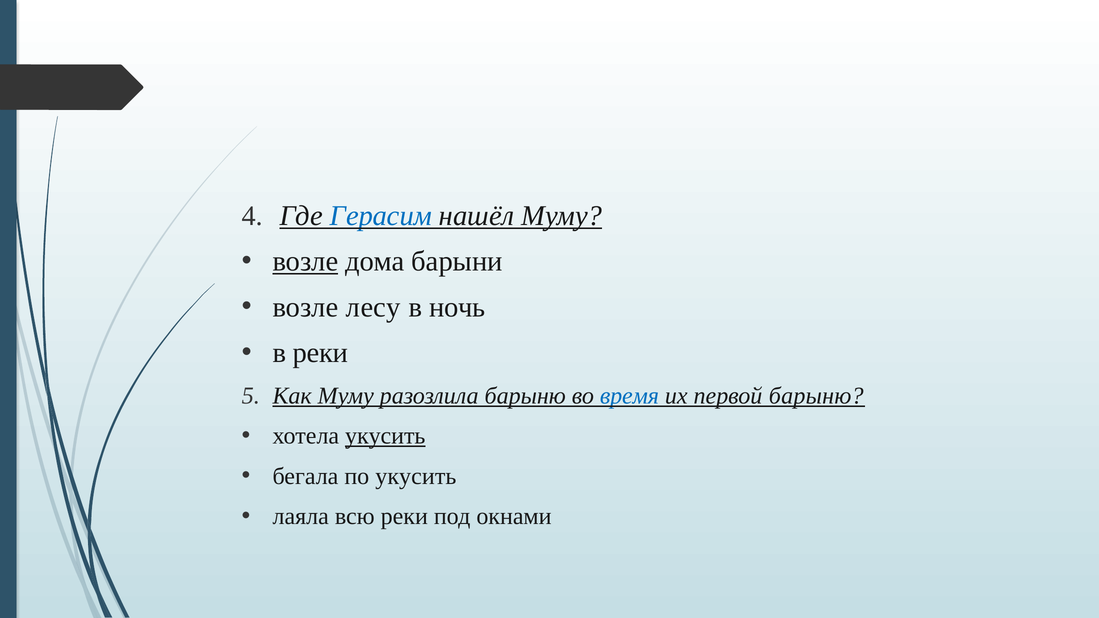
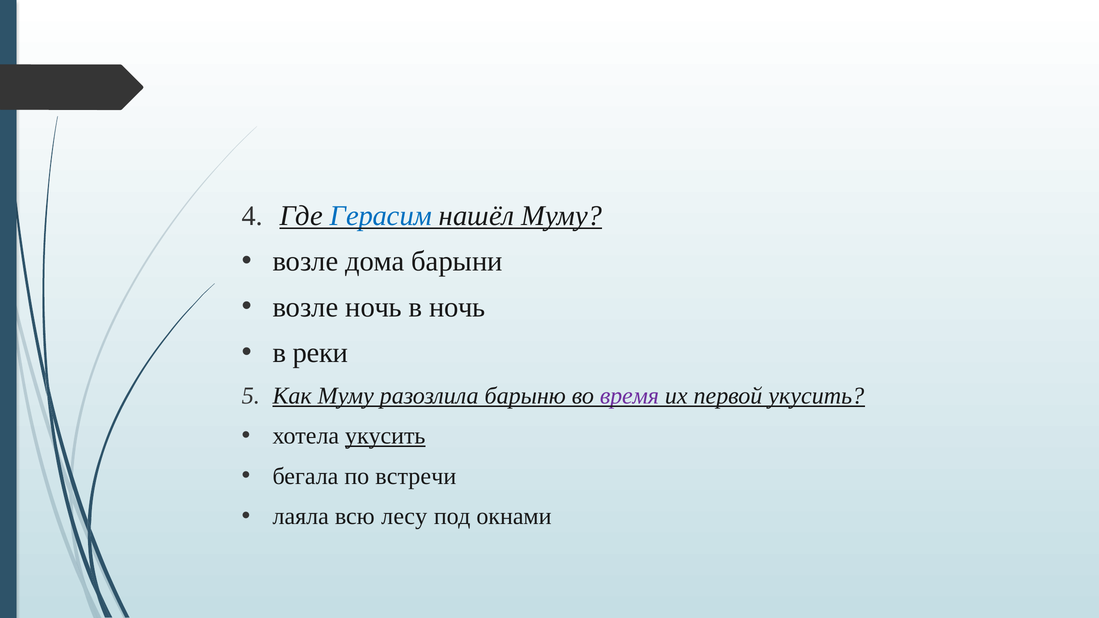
возле underline: present -> none (305, 261)
возле лесу: лесу -> ночь (374, 307)
время colour: blue -> purple (629, 396)
первой барыню: барыню -> укусить (816, 396)
по укусить: укусить -> встречи (416, 476)
всю реки: реки -> лесу (404, 517)
